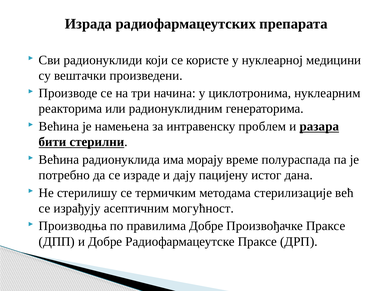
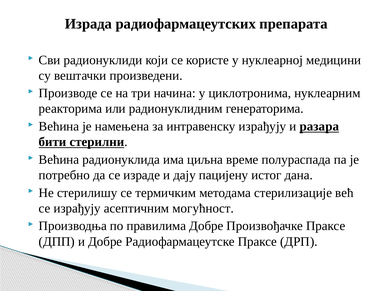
интравенску проблем: проблем -> израђују (262, 126)
морају: морају -> циљна (205, 160)
